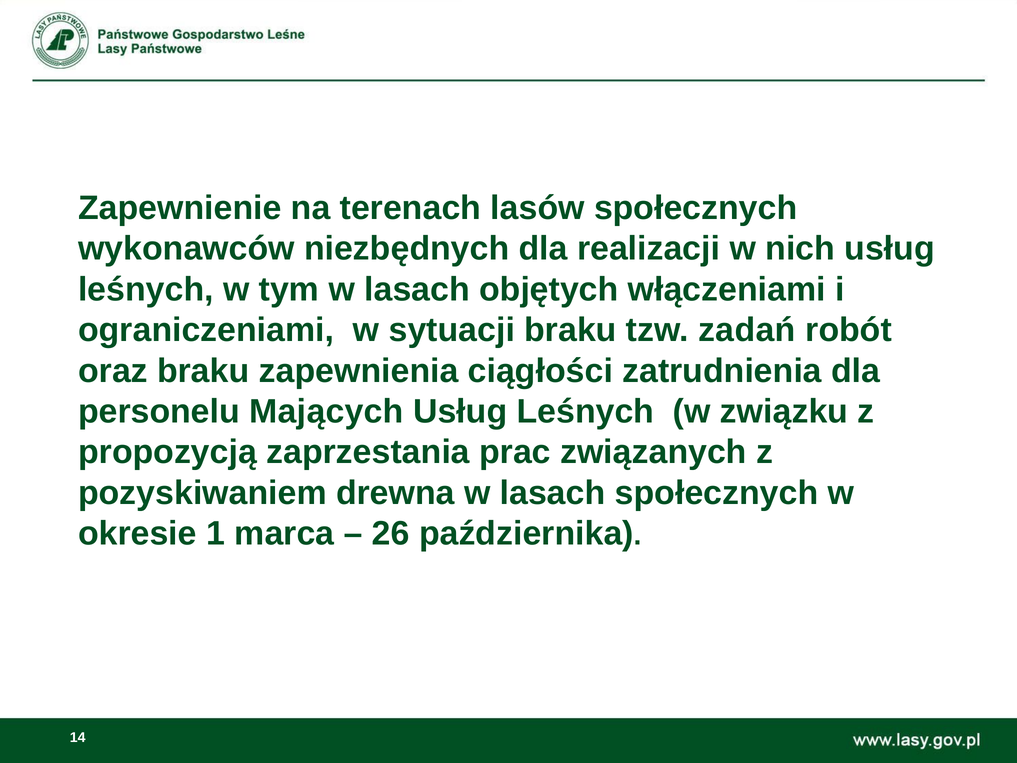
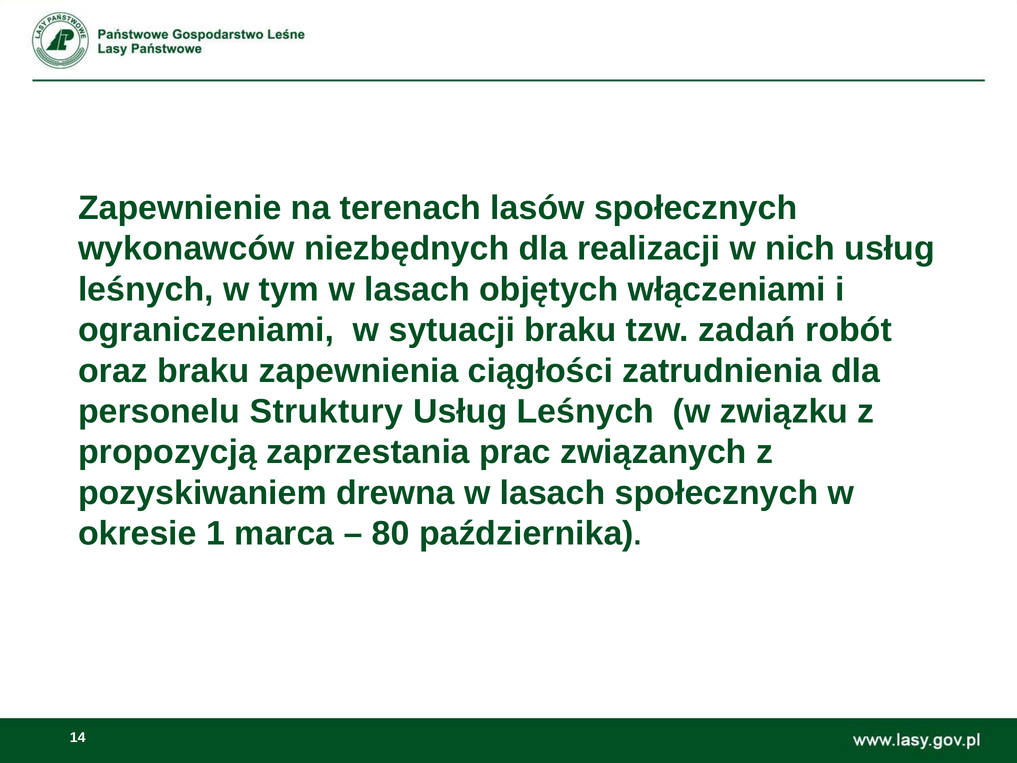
Mających: Mających -> Struktury (326, 411)
26: 26 -> 80 (391, 533)
